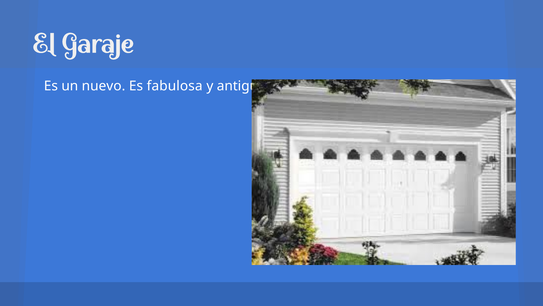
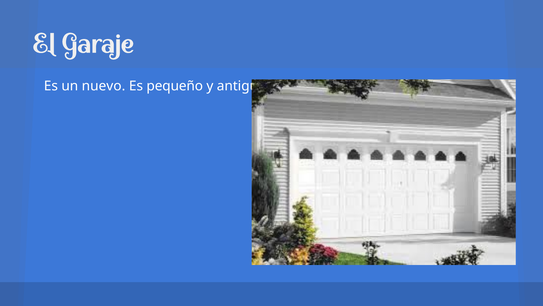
fabulosa: fabulosa -> pequeño (175, 86)
